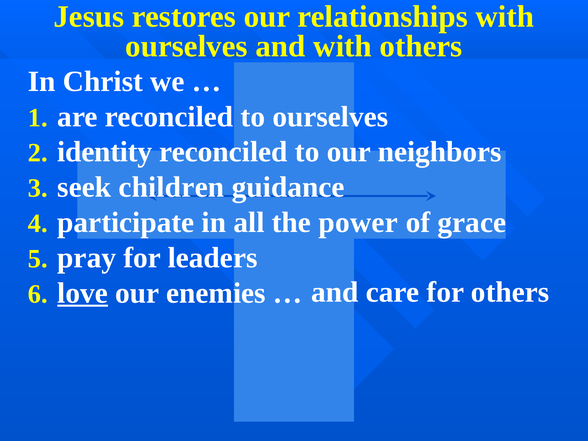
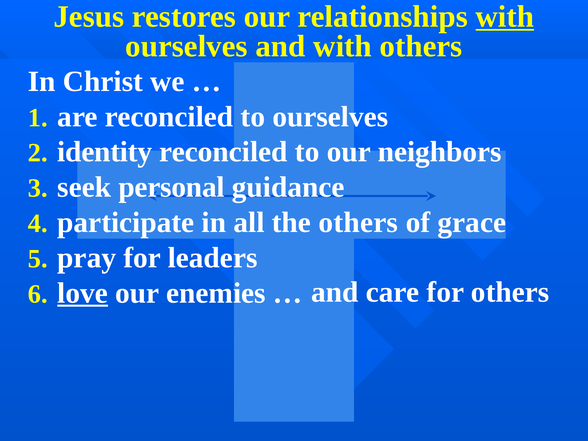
with underline: none -> present (505, 16)
children: children -> personal (172, 187)
the power: power -> others (358, 222)
